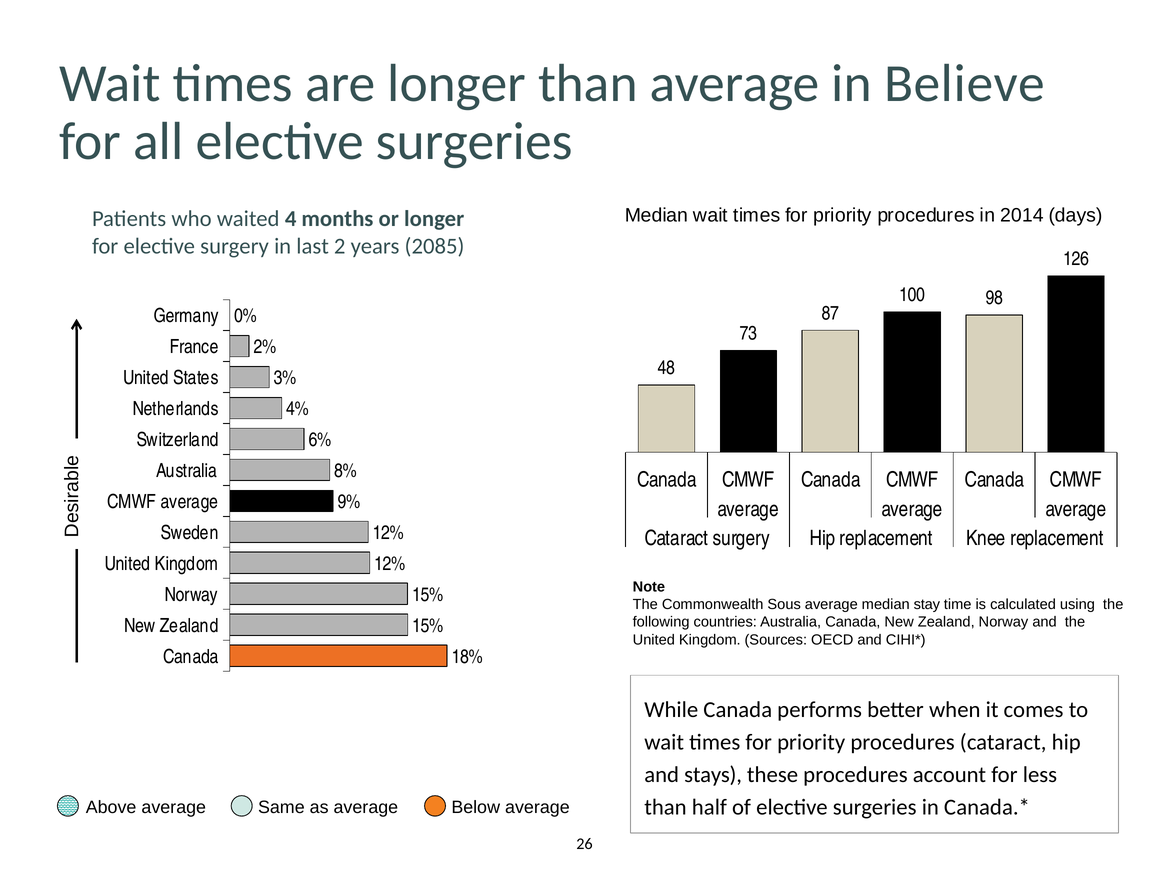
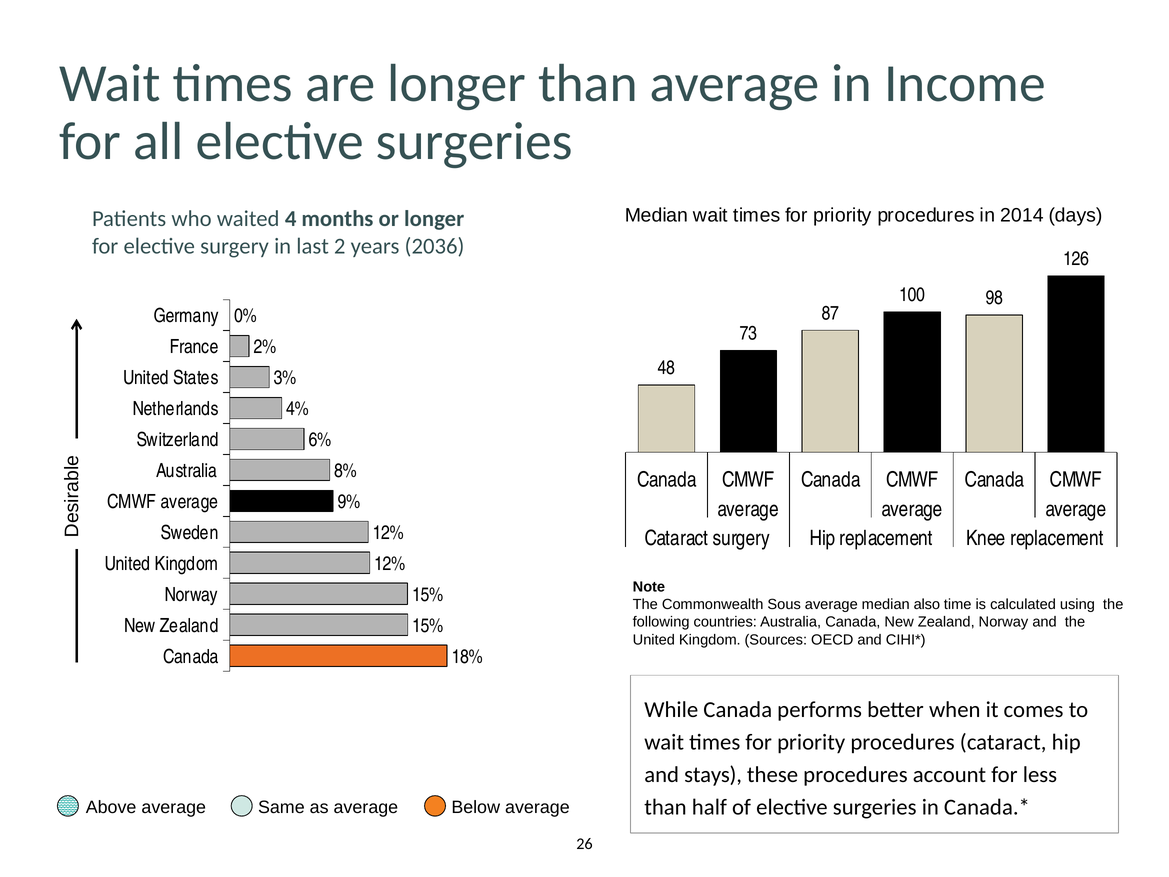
Believe: Believe -> Income (965, 83)
2085: 2085 -> 2036 (435, 246)
stay: stay -> also (927, 604)
